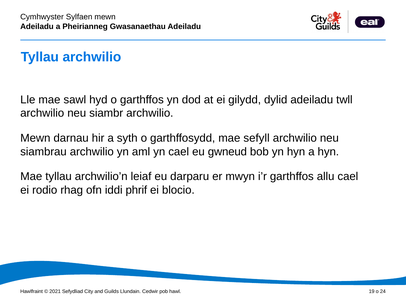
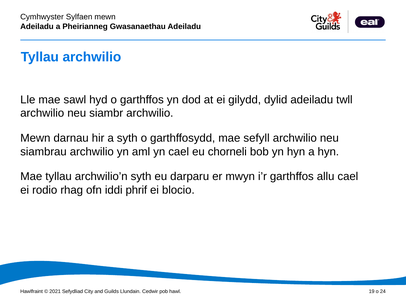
gwneud: gwneud -> chorneli (227, 151)
archwilio’n leiaf: leiaf -> syth (141, 176)
